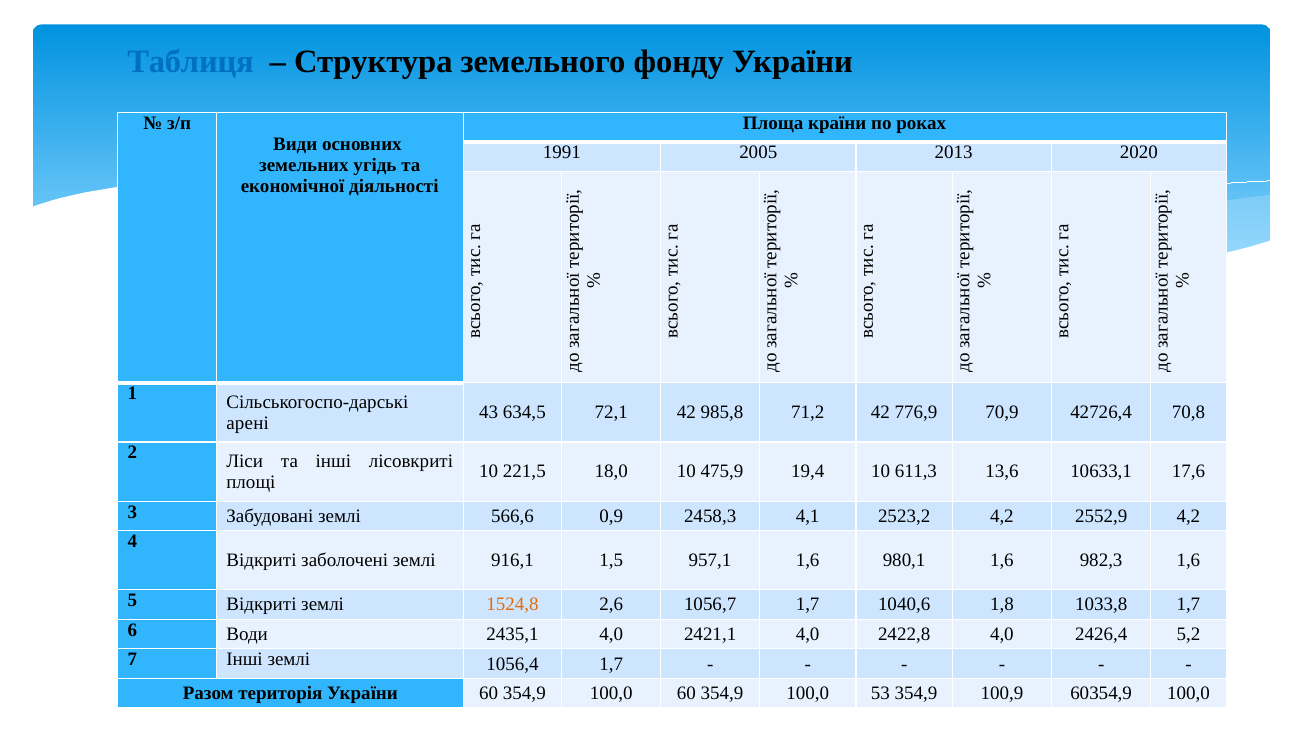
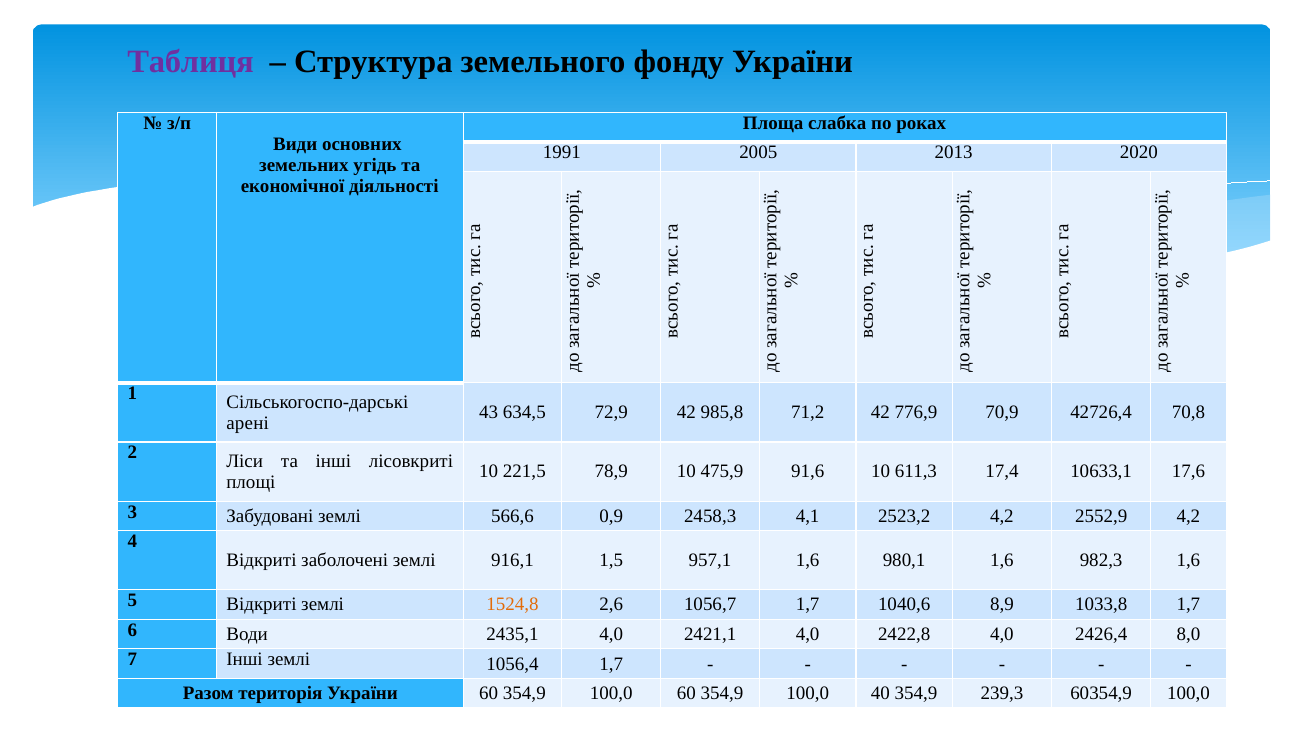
Таблиця colour: blue -> purple (191, 62)
країни: країни -> слабка (837, 123)
72,1: 72,1 -> 72,9 (611, 413)
18,0: 18,0 -> 78,9 (611, 472)
19,4: 19,4 -> 91,6 (808, 472)
13,6: 13,6 -> 17,4 (1002, 472)
1,8: 1,8 -> 8,9 (1002, 605)
5,2: 5,2 -> 8,0 (1188, 635)
53: 53 -> 40 (880, 694)
100,9: 100,9 -> 239,3 (1002, 694)
